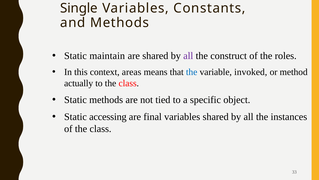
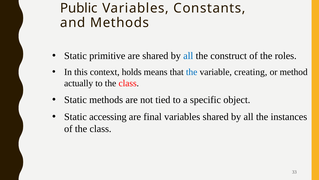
Single: Single -> Public (79, 8)
maintain: maintain -> primitive (107, 56)
all colour: purple -> blue (188, 56)
areas: areas -> holds (132, 72)
invoked: invoked -> creating (251, 72)
